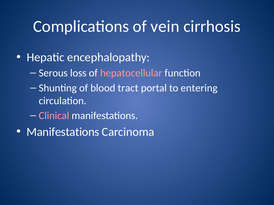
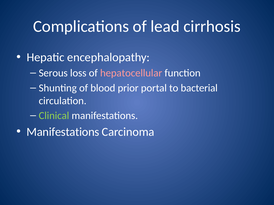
vein: vein -> lead (165, 27)
tract: tract -> prior (128, 88)
entering: entering -> bacterial (199, 88)
Clinical colour: pink -> light green (54, 116)
